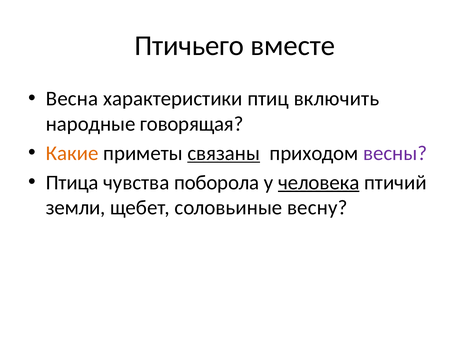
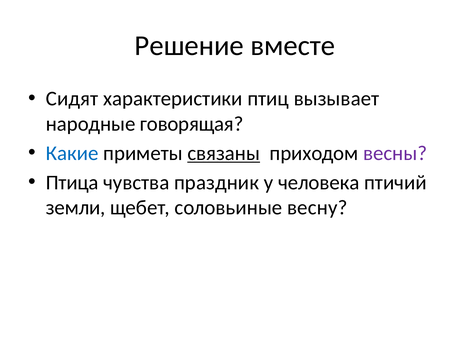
Птичьего: Птичьего -> Решение (189, 45)
Весна: Весна -> Сидят (72, 99)
включить: включить -> вызывает (337, 99)
Какие colour: orange -> blue (72, 153)
поборола: поборола -> праздник (217, 182)
человека underline: present -> none (319, 182)
